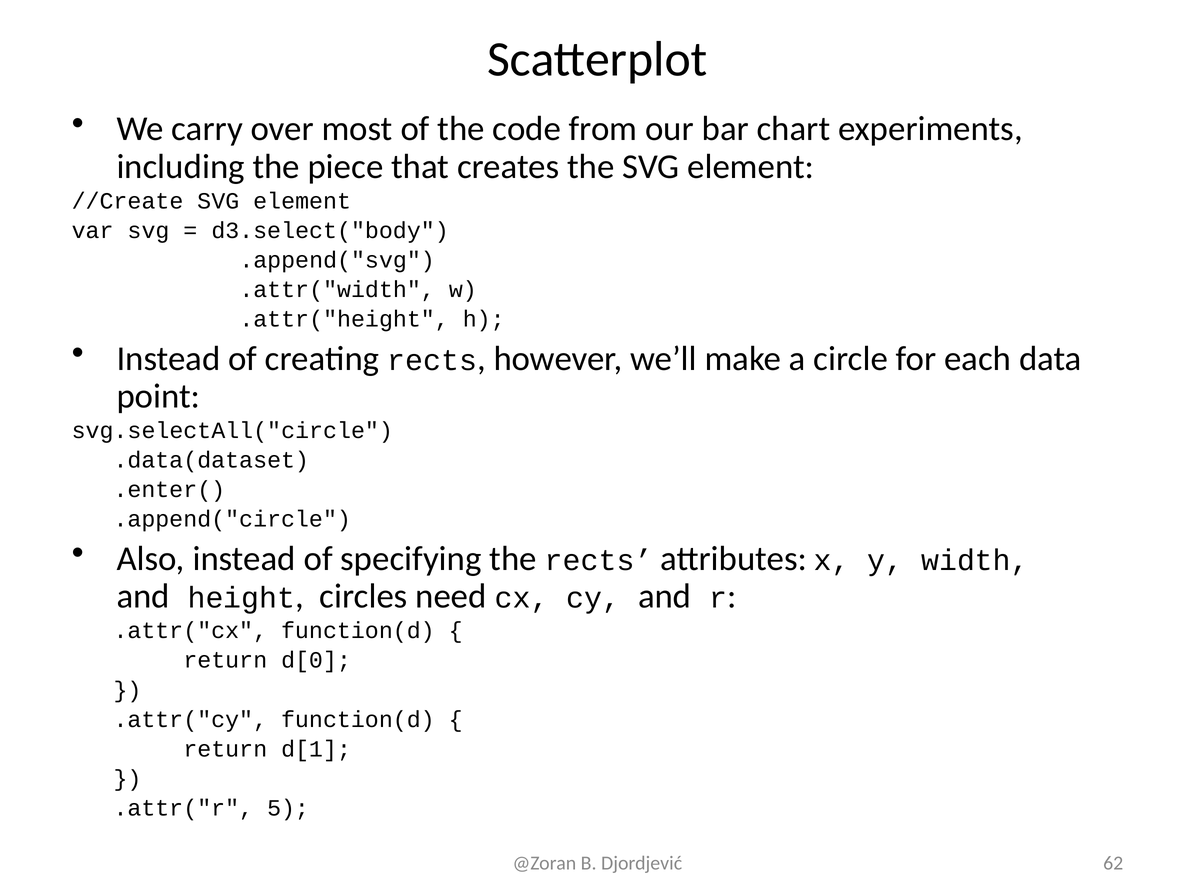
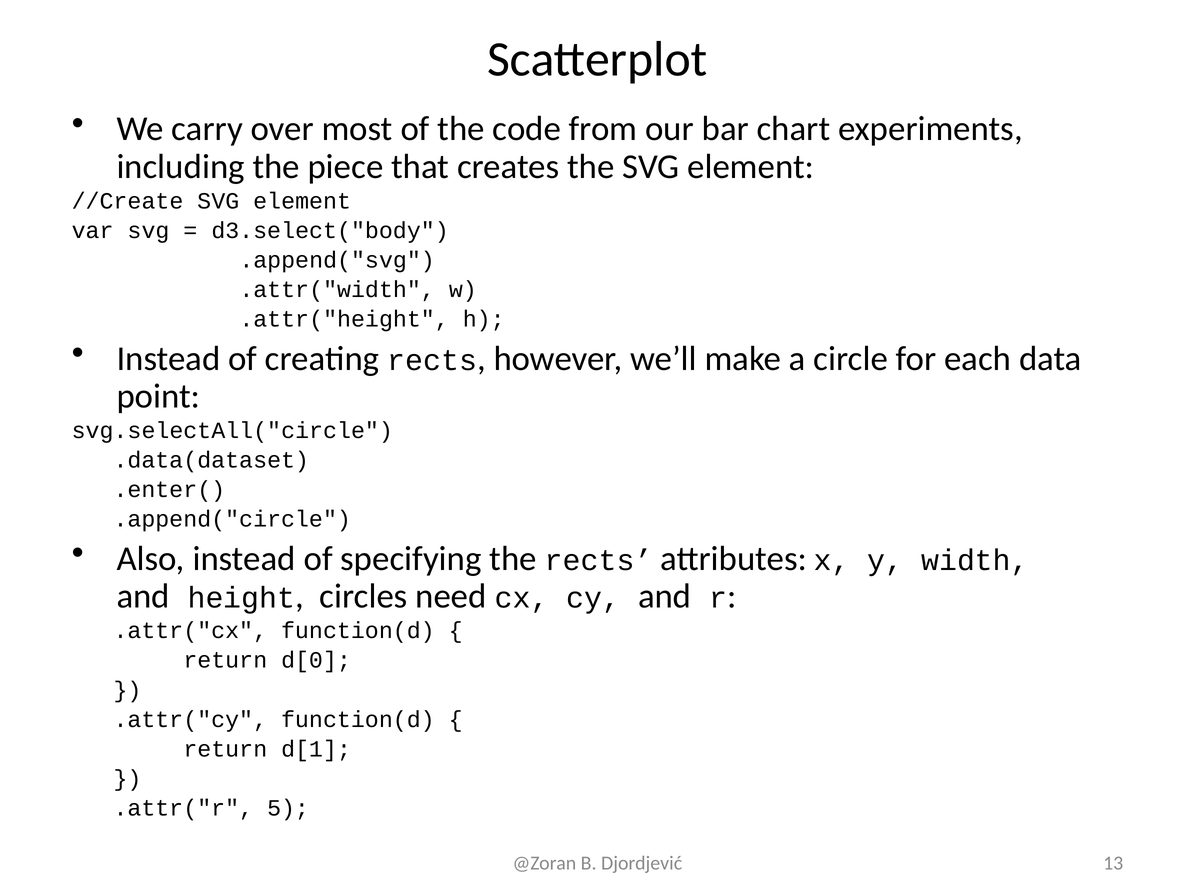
62: 62 -> 13 (1113, 864)
